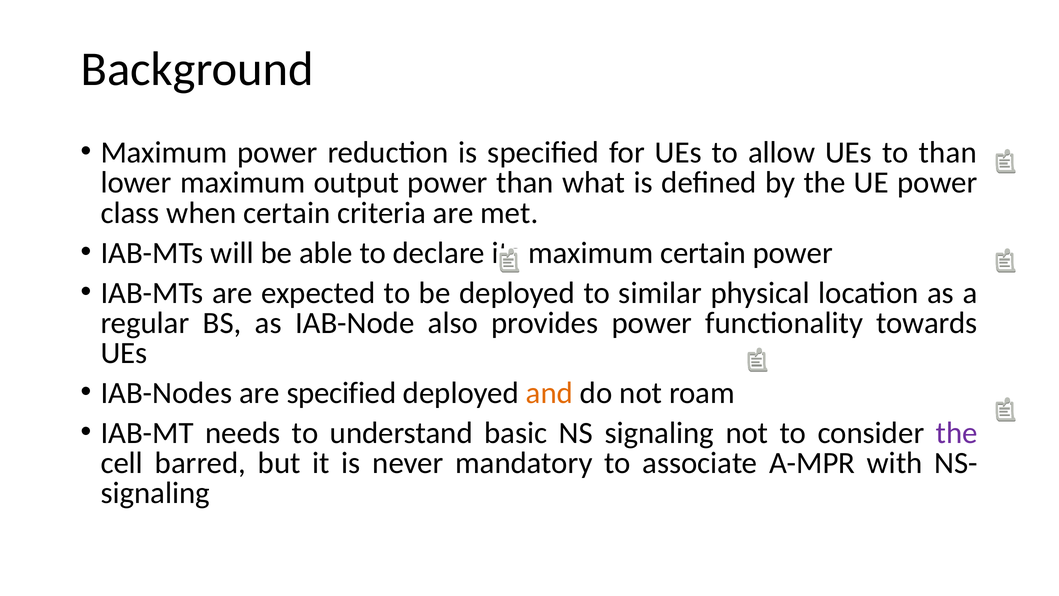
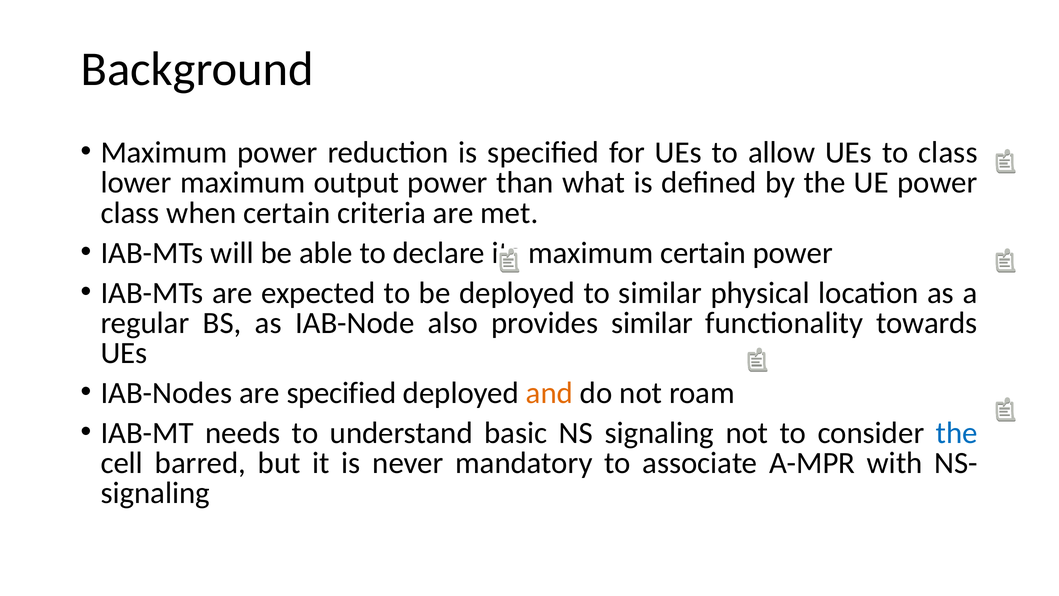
to than: than -> class (948, 153)
provides power: power -> similar (652, 323)
the colour: purple -> blue (957, 433)
